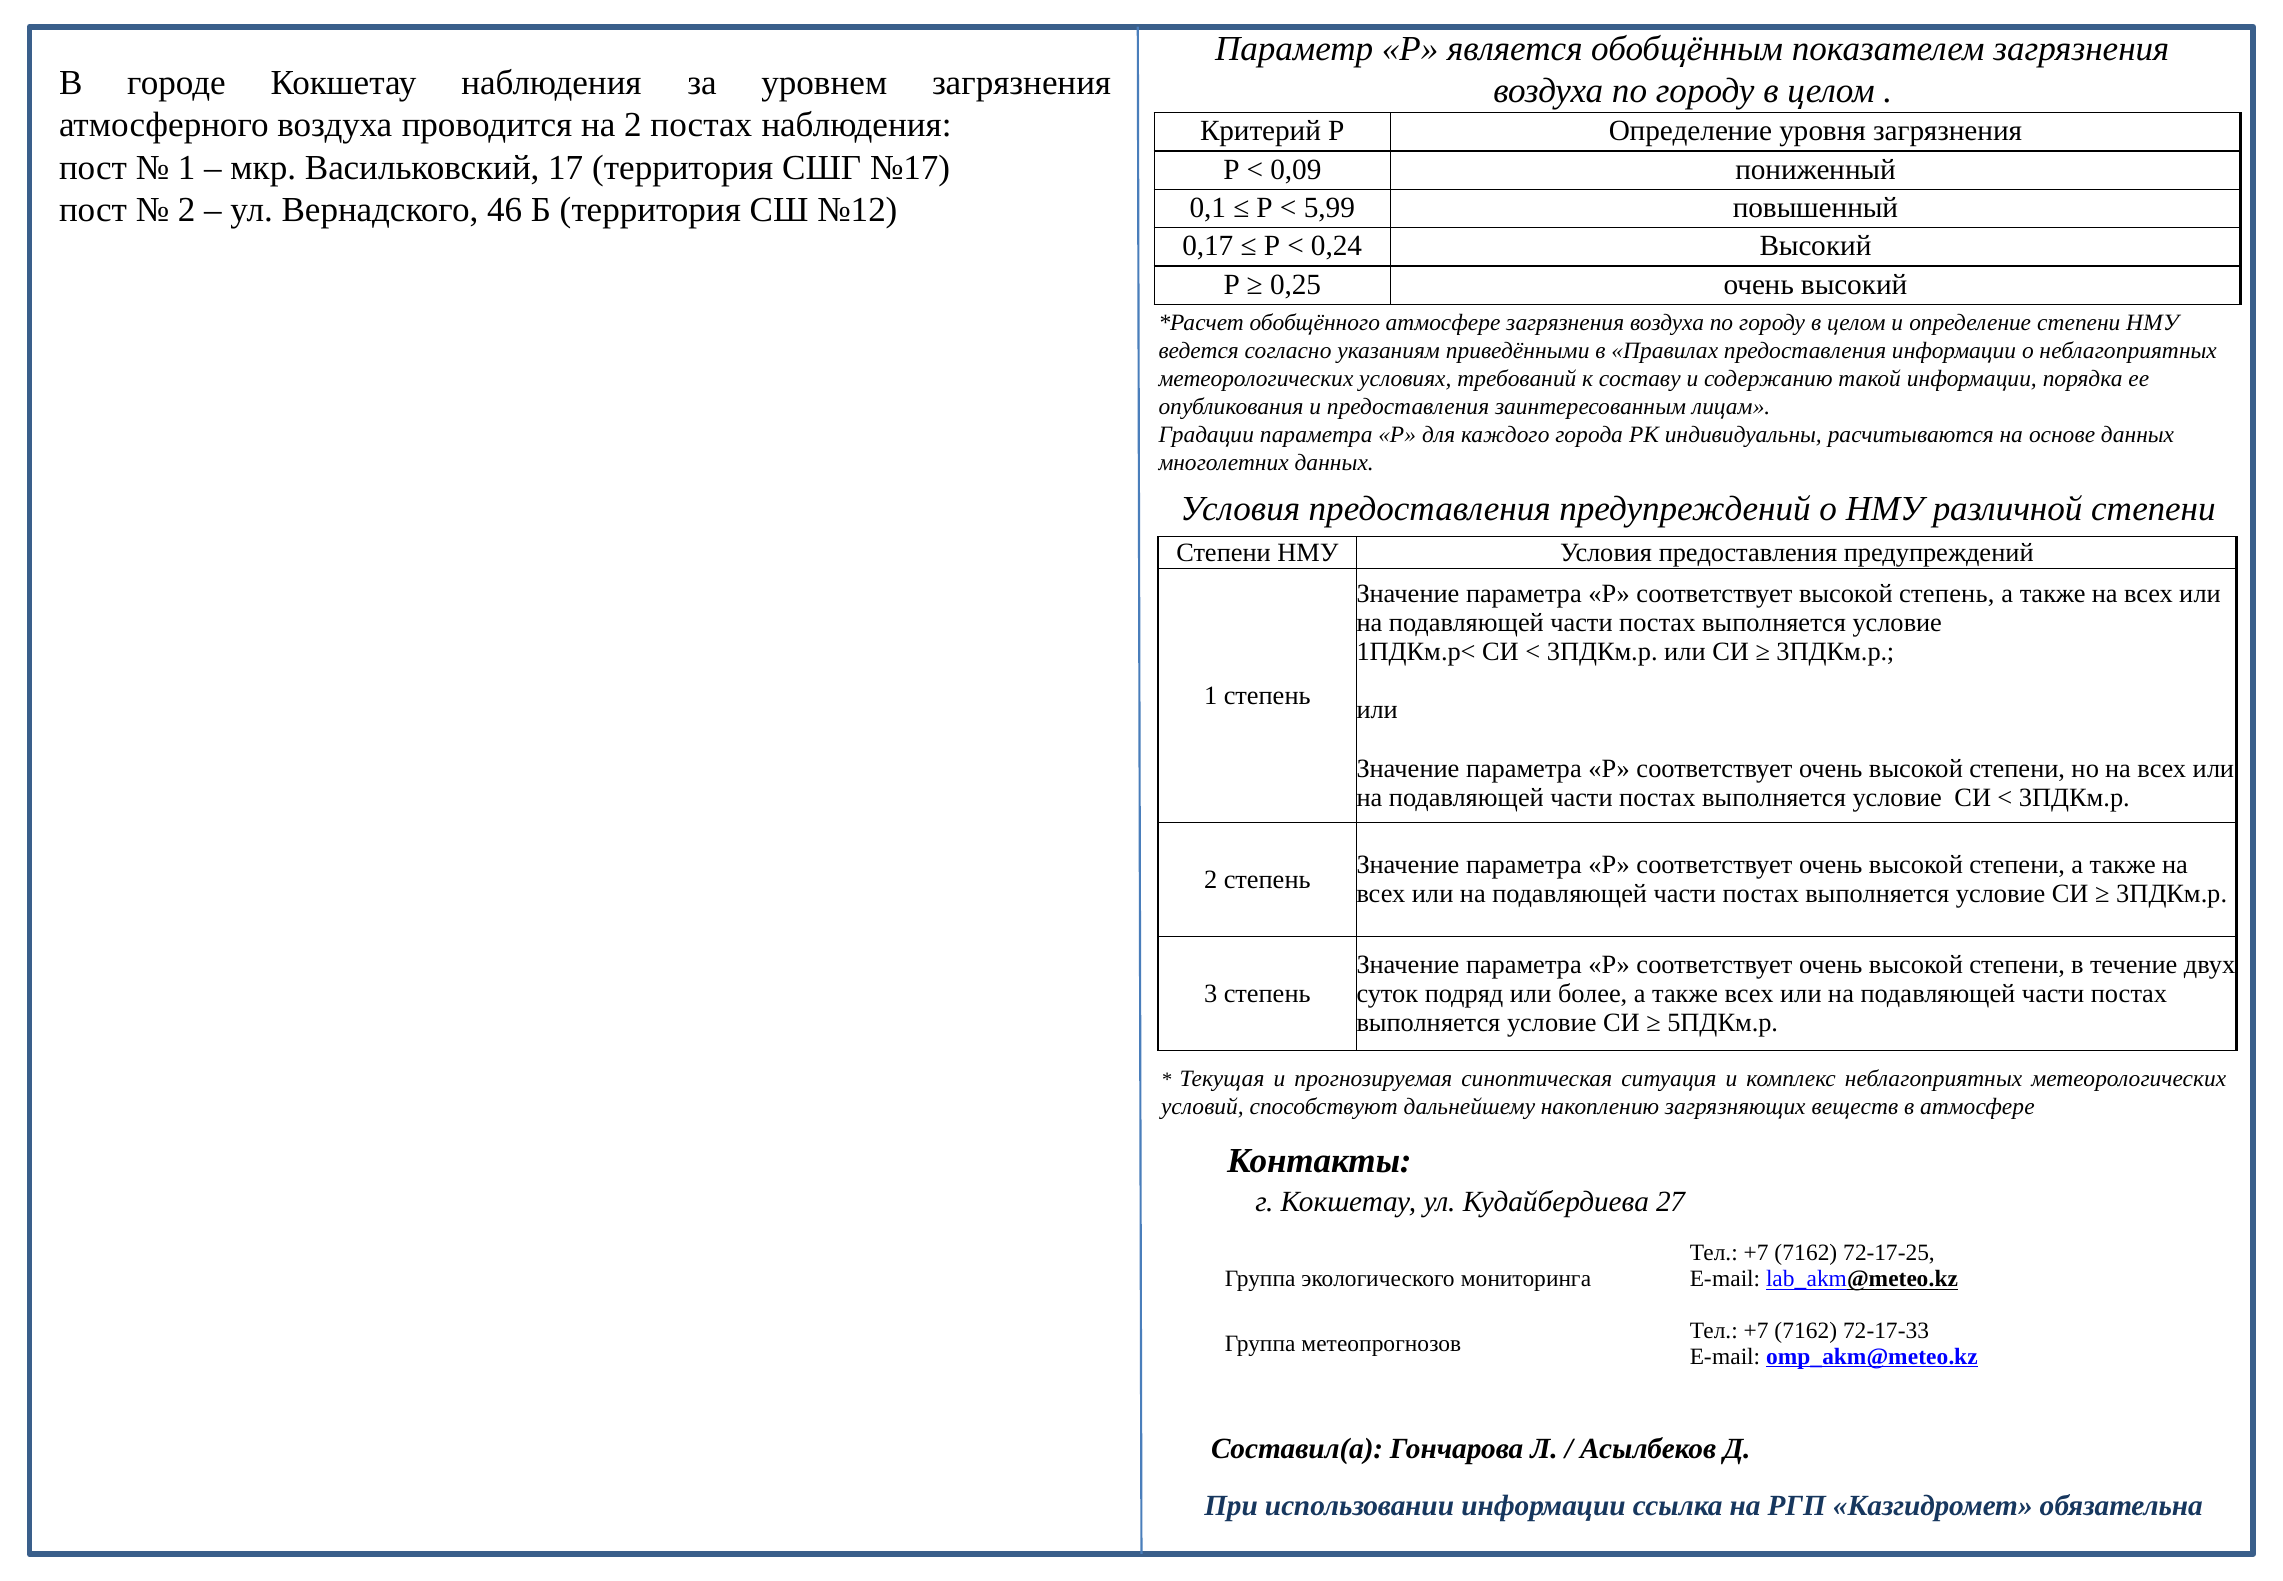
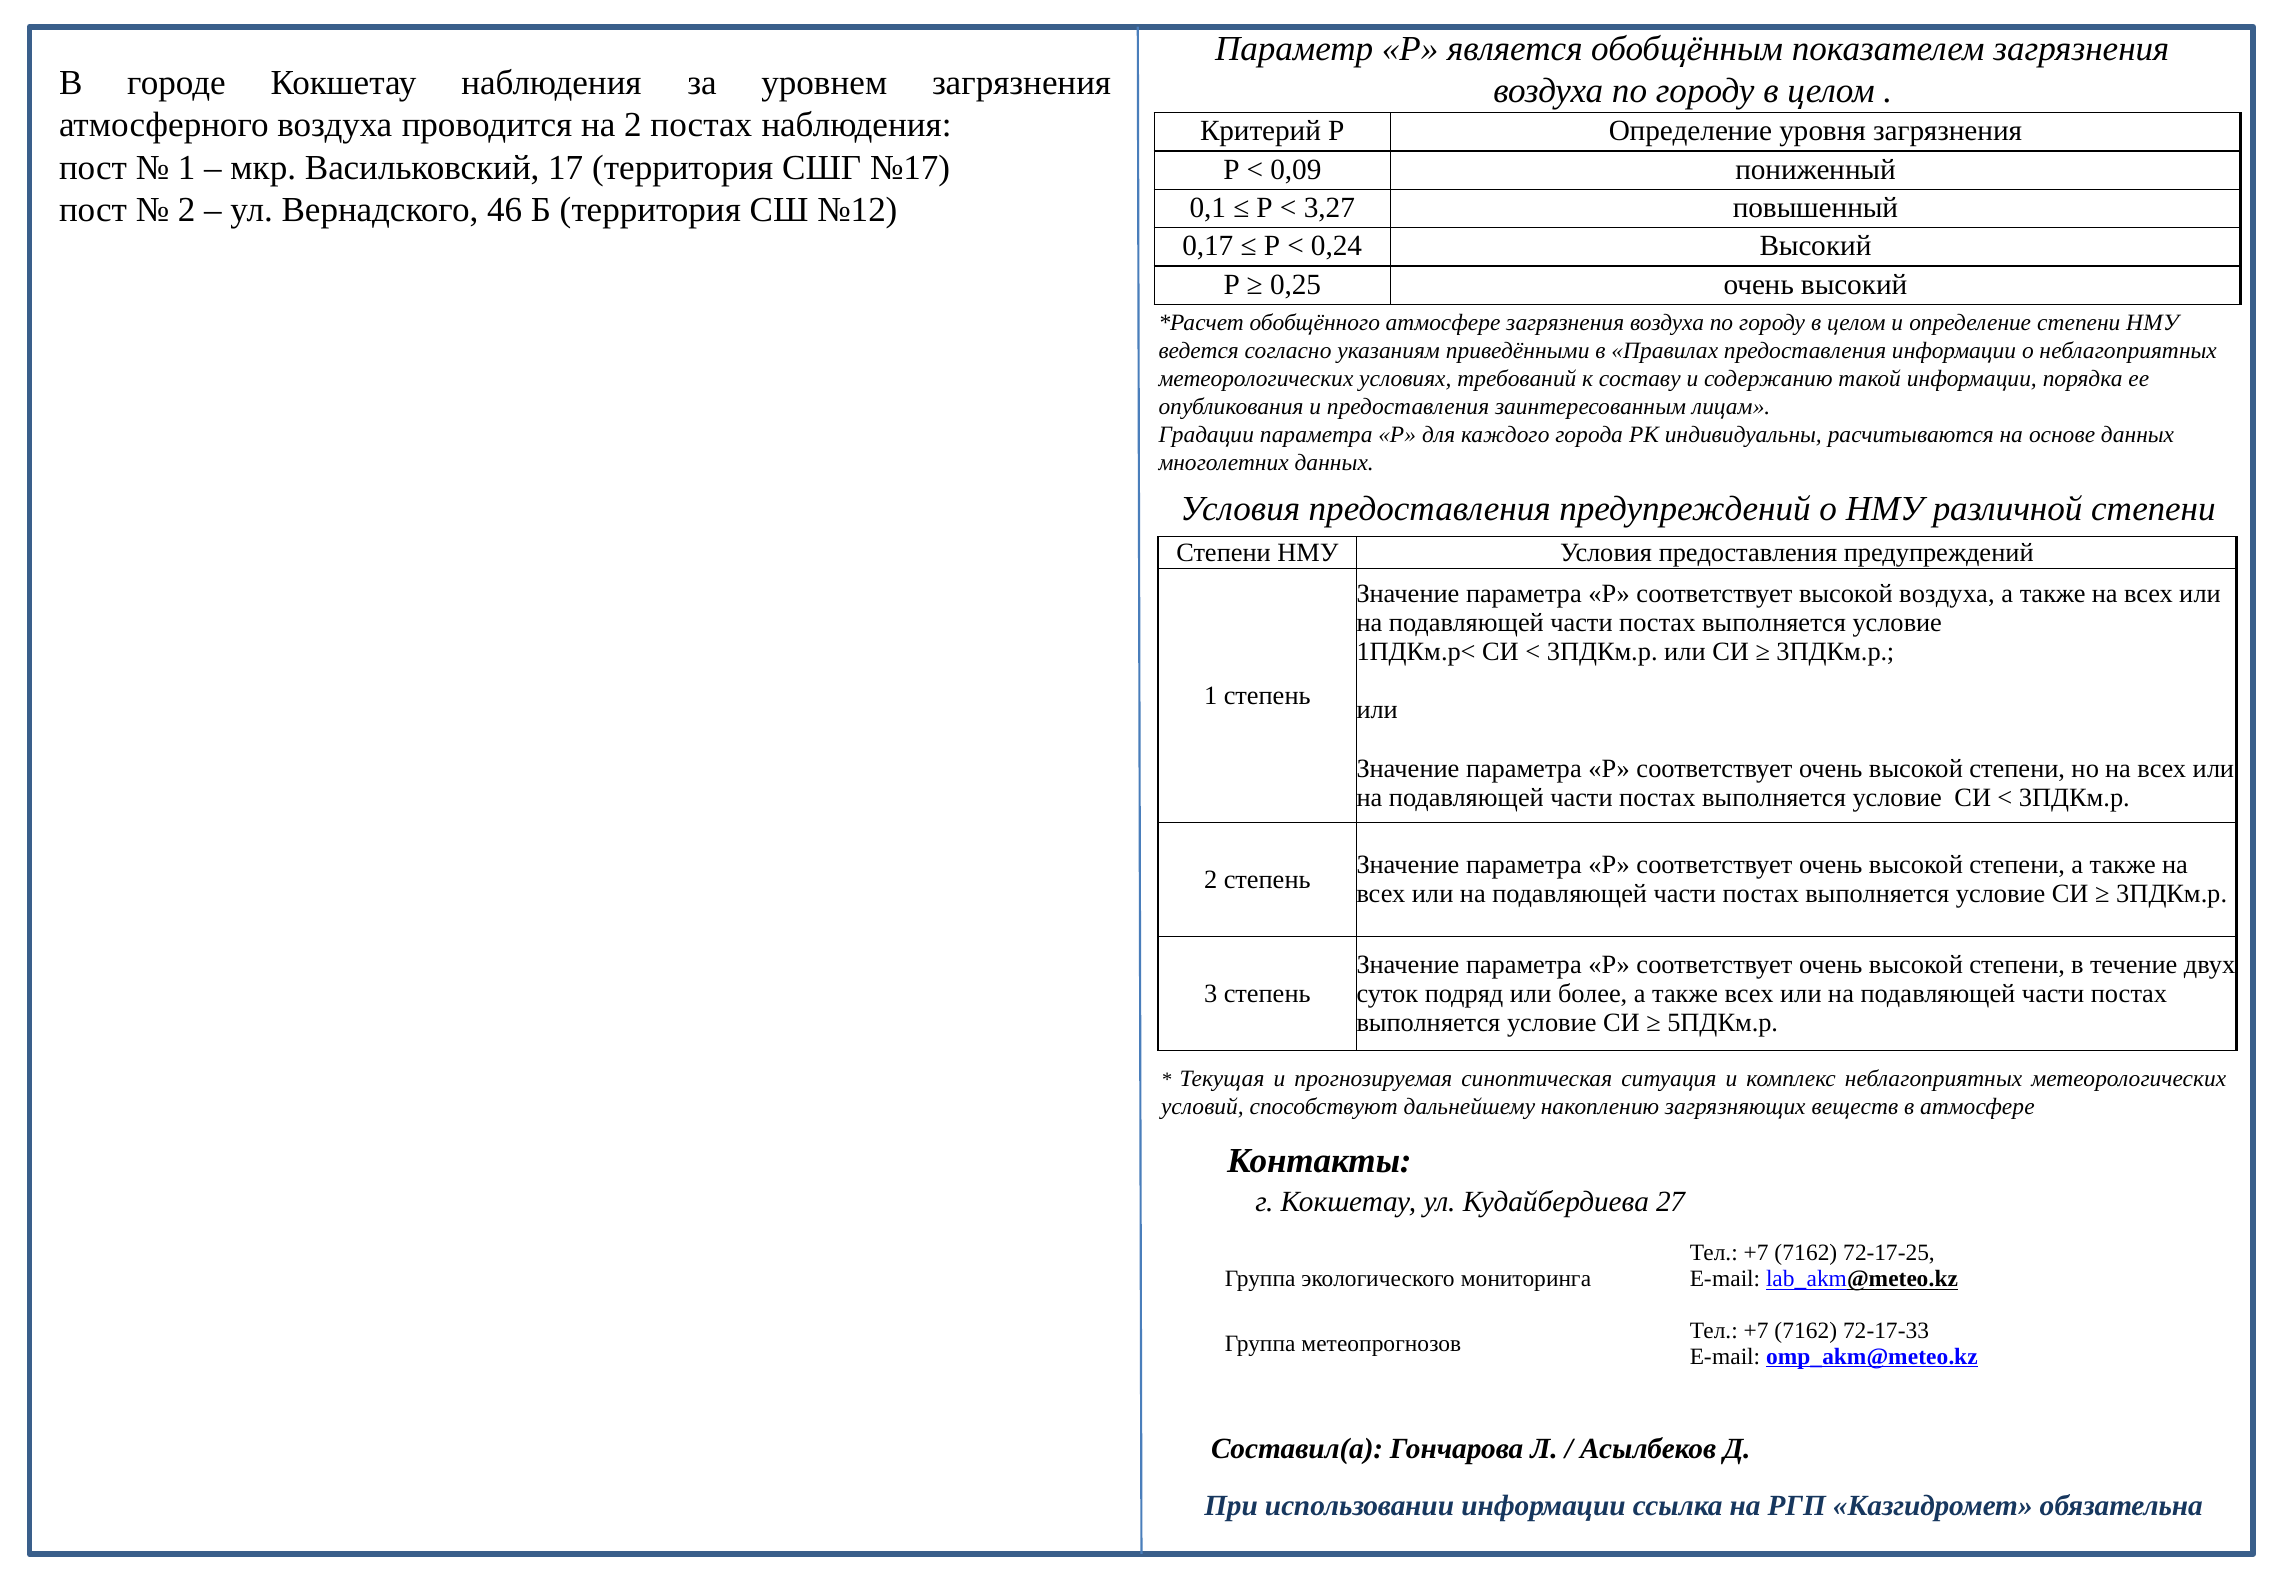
5,99: 5,99 -> 3,27 (1329, 208)
высокой степень: степень -> воздуха (1947, 593)
